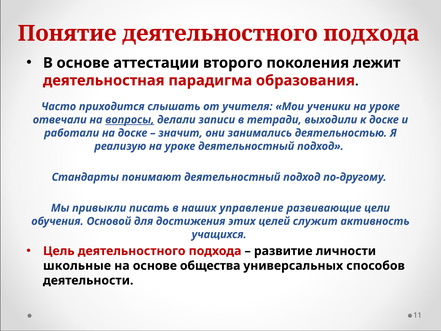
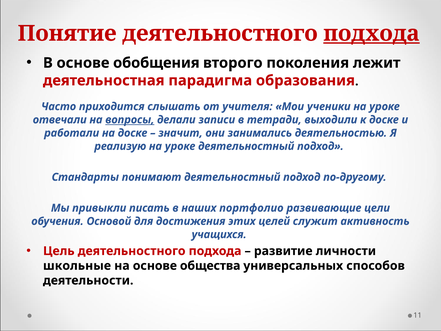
подхода underline: none -> present (371, 33)
аттестации: аттестации -> обобщения (156, 63)
управление: управление -> портфолио (251, 208)
